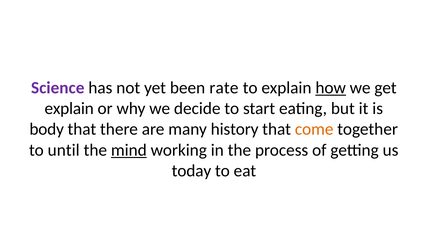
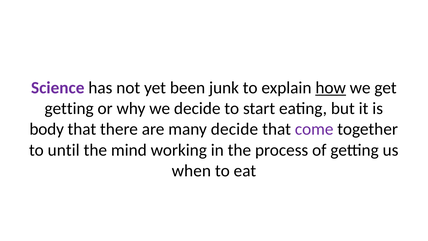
rate: rate -> junk (224, 88)
explain: explain -> getting (69, 108)
many history: history -> decide (234, 129)
come colour: orange -> purple (314, 129)
mind underline: present -> none (129, 150)
today: today -> when (191, 171)
